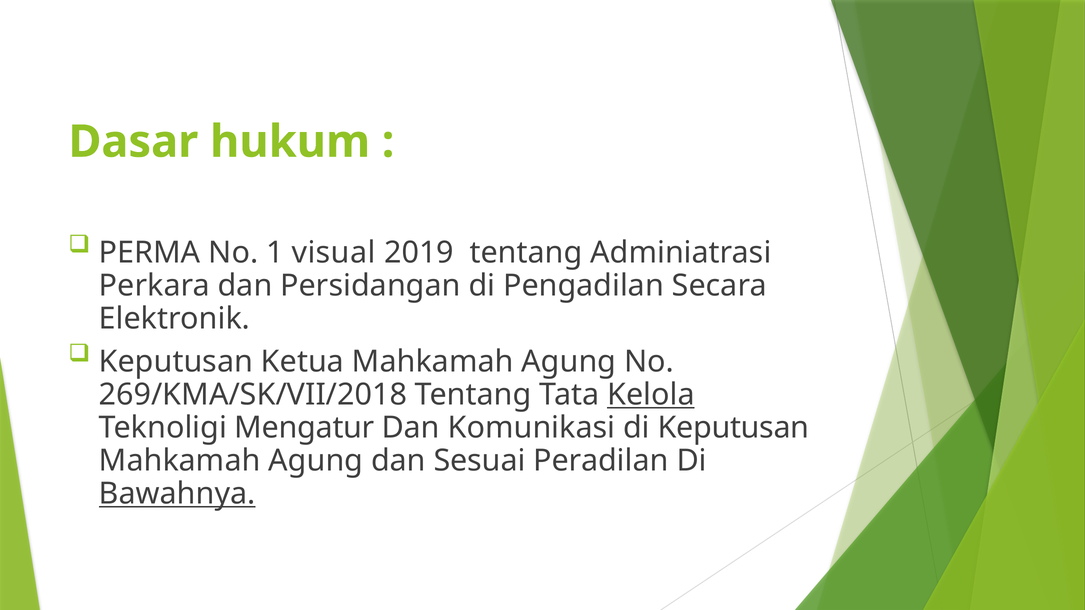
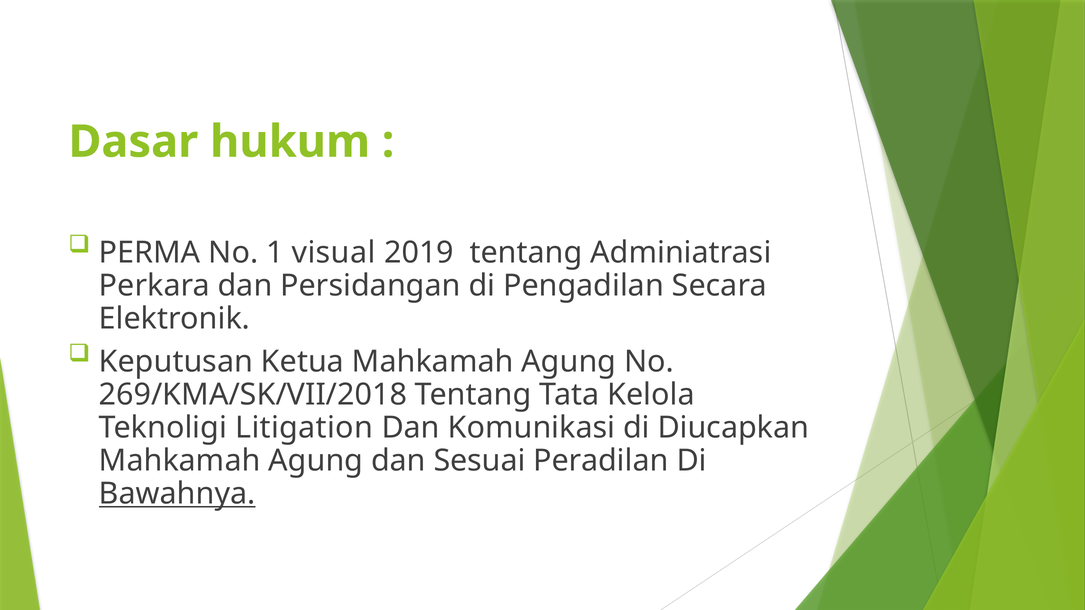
Kelola underline: present -> none (651, 395)
Mengatur: Mengatur -> Litigation (304, 428)
di Keputusan: Keputusan -> Diucapkan (733, 428)
